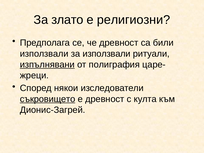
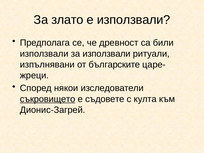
е религиозни: религиозни -> използвали (134, 20)
изпълнявани underline: present -> none (47, 65)
полиграфия: полиграфия -> българските (114, 65)
е древност: древност -> съдовете (105, 99)
